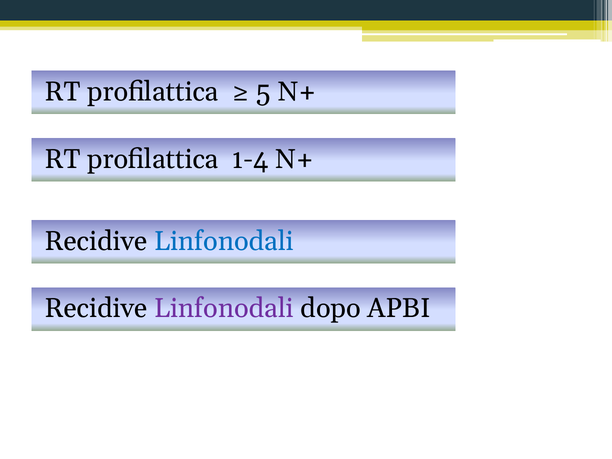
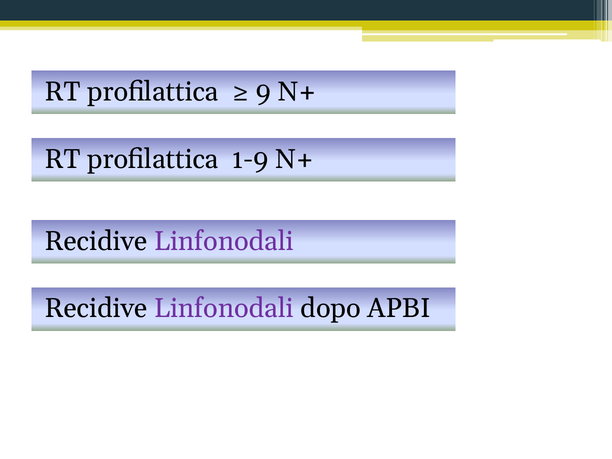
5: 5 -> 9 (263, 92)
1-4: 1-4 -> 1-9 (250, 159)
Linfonodali colour: blue -> purple (224, 241)
